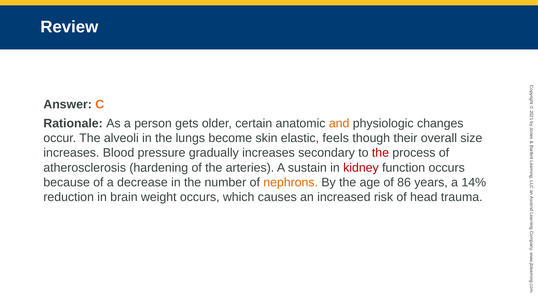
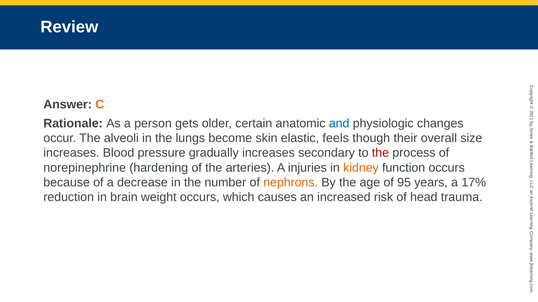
and colour: orange -> blue (339, 124)
atherosclerosis: atherosclerosis -> norepinephrine (85, 168)
sustain: sustain -> injuries (307, 168)
kidney colour: red -> orange (361, 168)
86: 86 -> 95 (404, 183)
14%: 14% -> 17% (474, 183)
